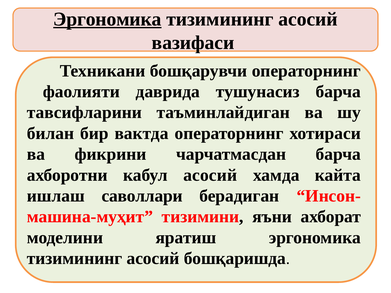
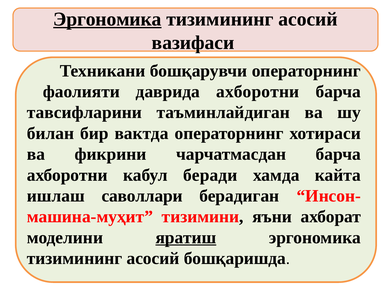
даврида тушунасиз: тушунасиз -> ахборотни (258, 92)
кабул асосий: асосий -> беради (210, 175)
яратиш underline: none -> present (186, 238)
